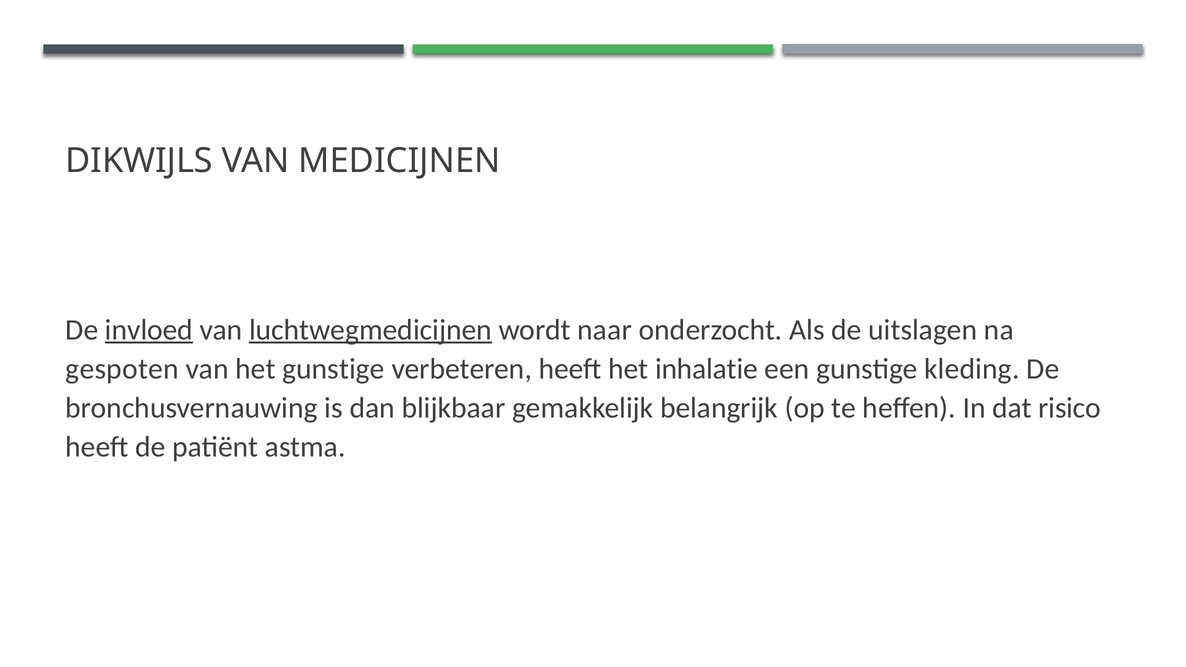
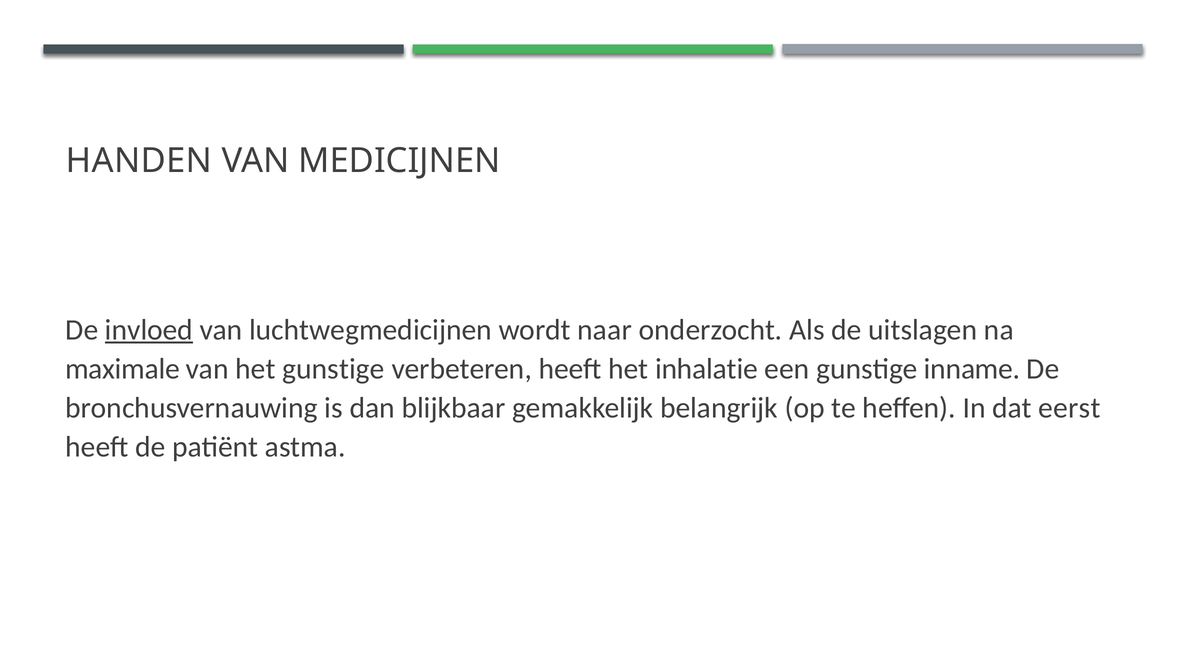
DIKWIJLS: DIKWIJLS -> HANDEN (139, 161)
luchtwegmedicijnen underline: present -> none (371, 330)
gespoten: gespoten -> maximale (122, 369)
kleding: kleding -> inname (972, 369)
risico: risico -> eerst (1069, 408)
